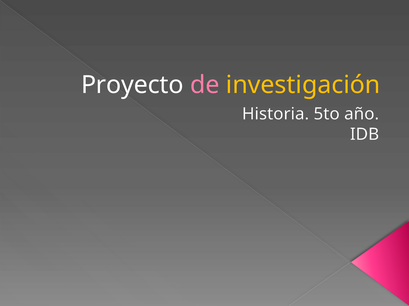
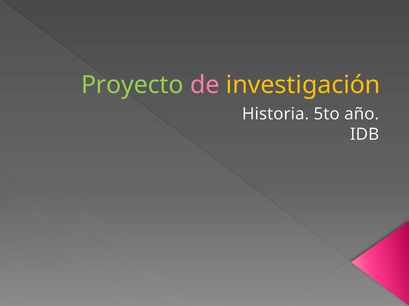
Proyecto colour: white -> light green (132, 85)
